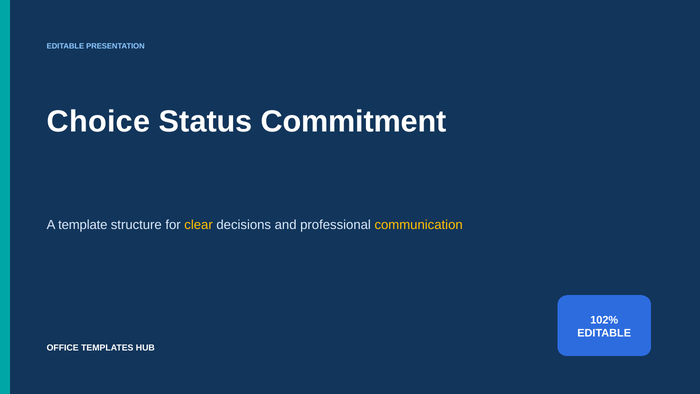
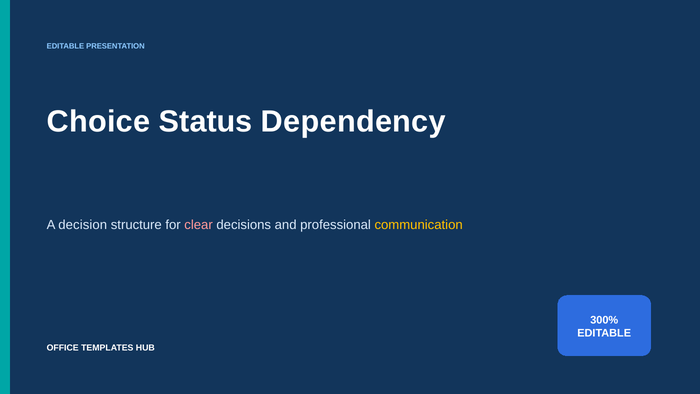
Commitment: Commitment -> Dependency (353, 122)
template: template -> decision (83, 225)
clear colour: yellow -> pink (199, 225)
102%: 102% -> 300% (604, 320)
